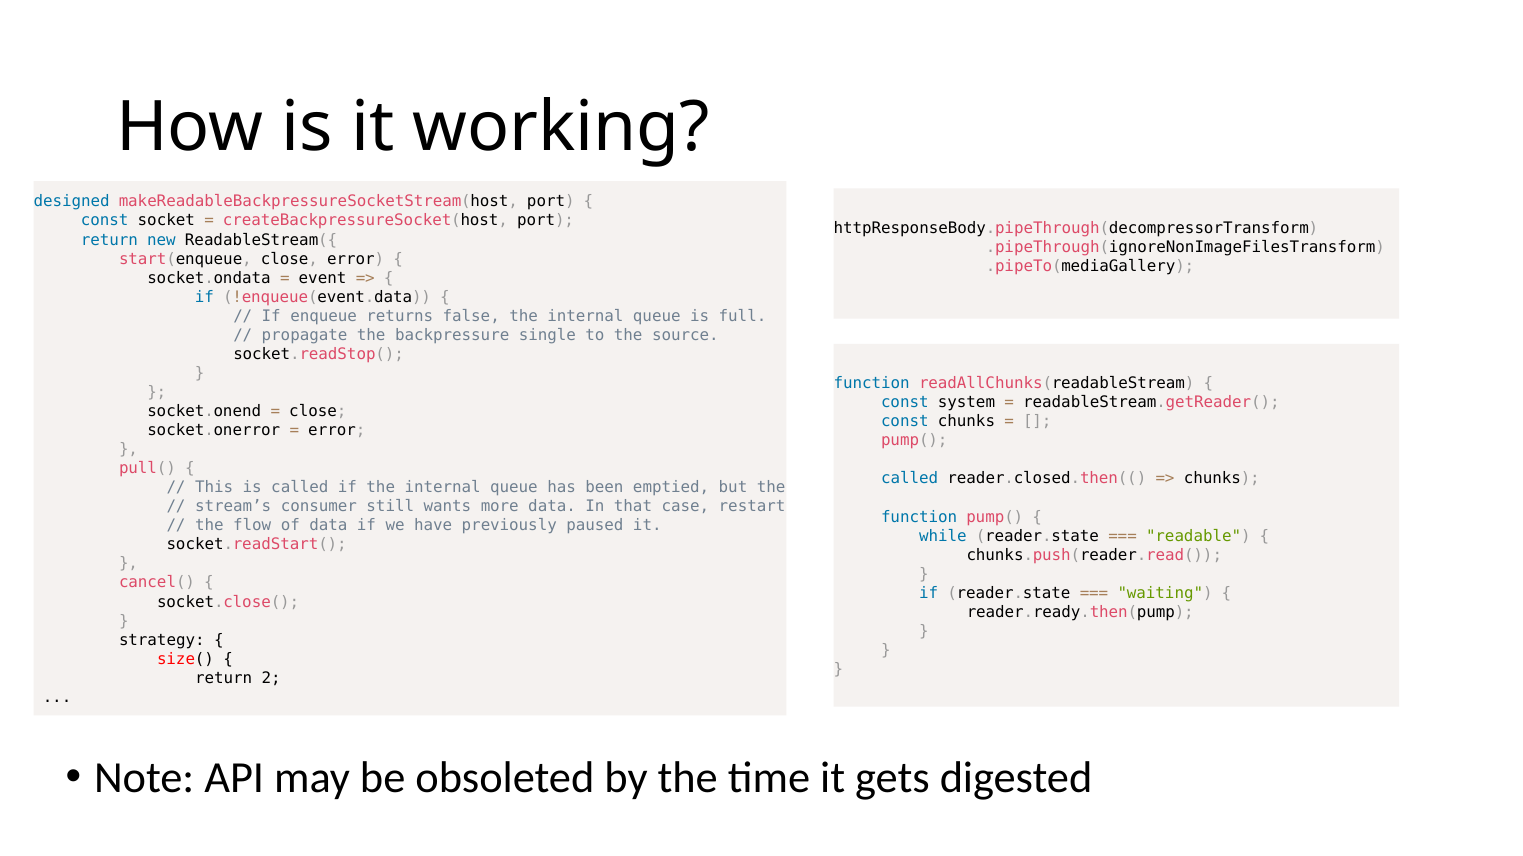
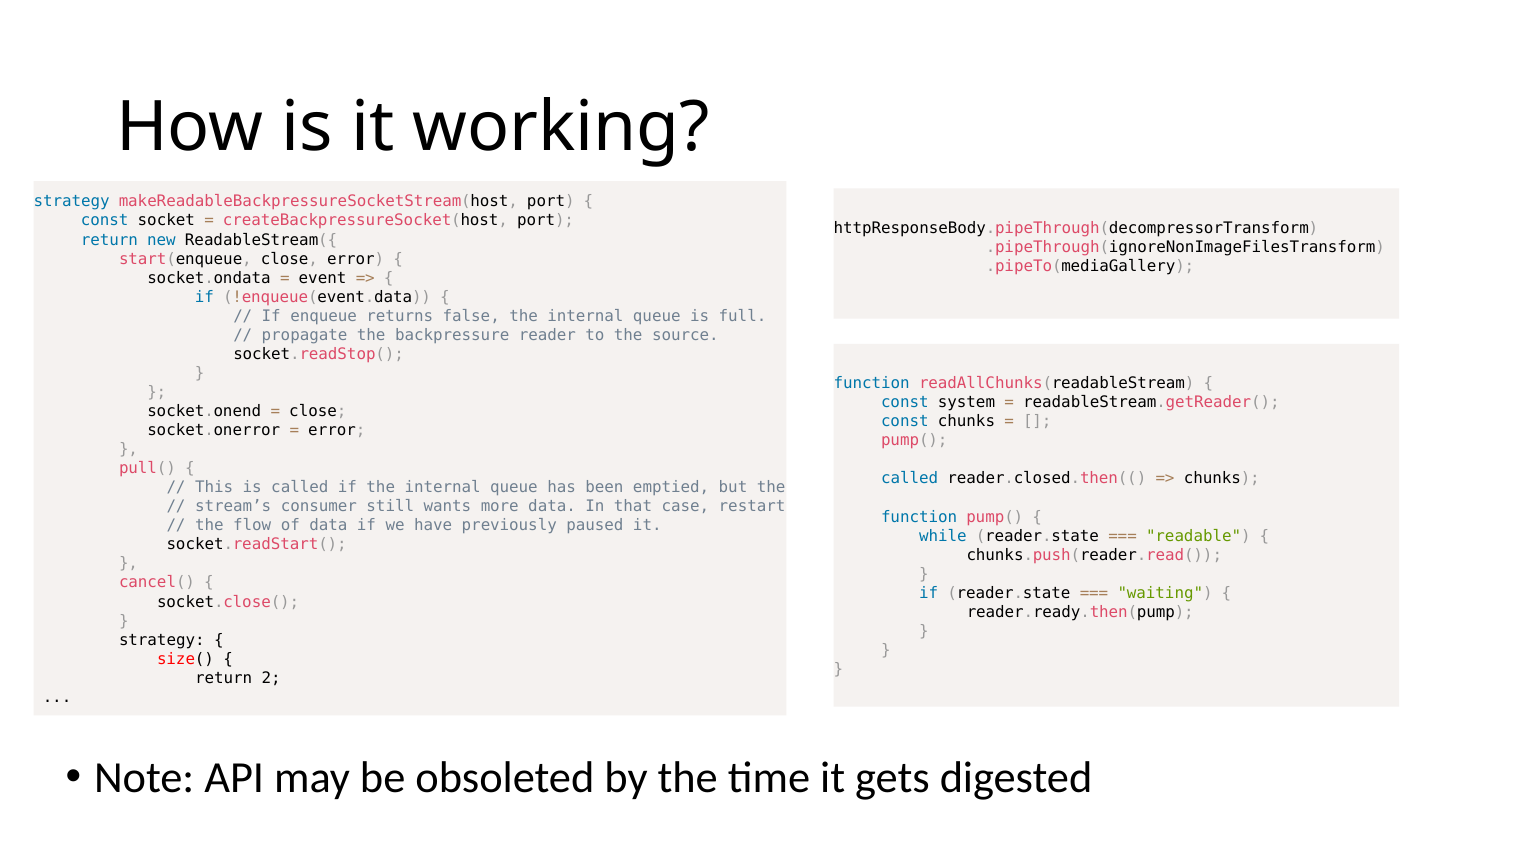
designed: designed -> strategy (72, 202)
single: single -> reader (547, 335)
